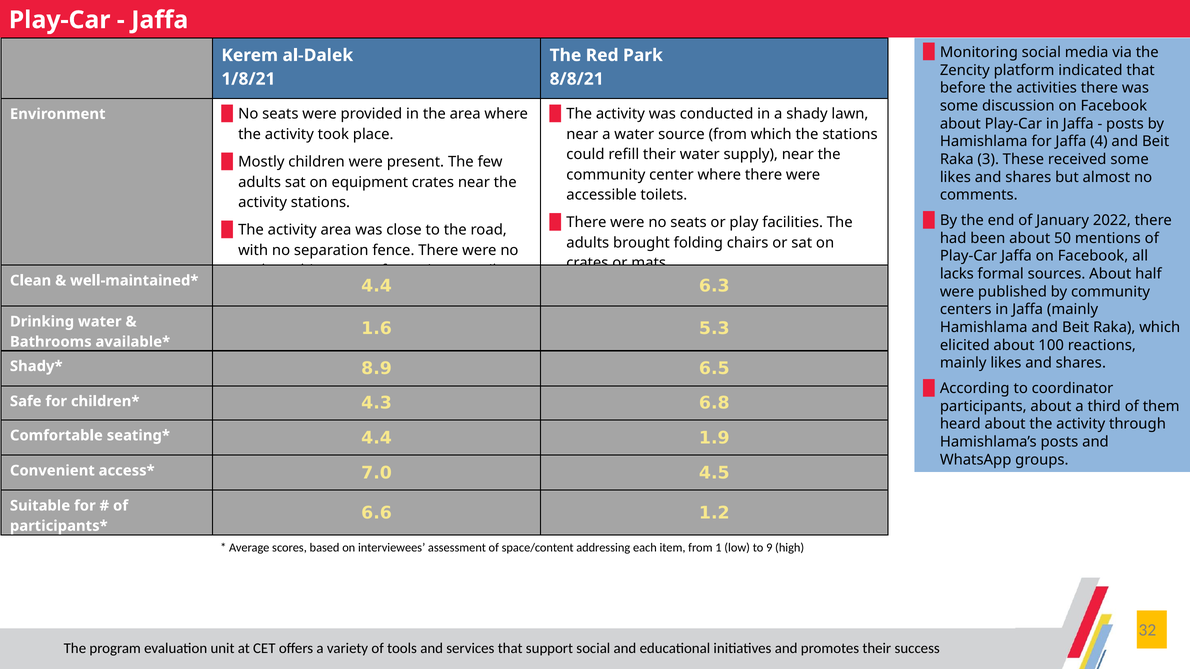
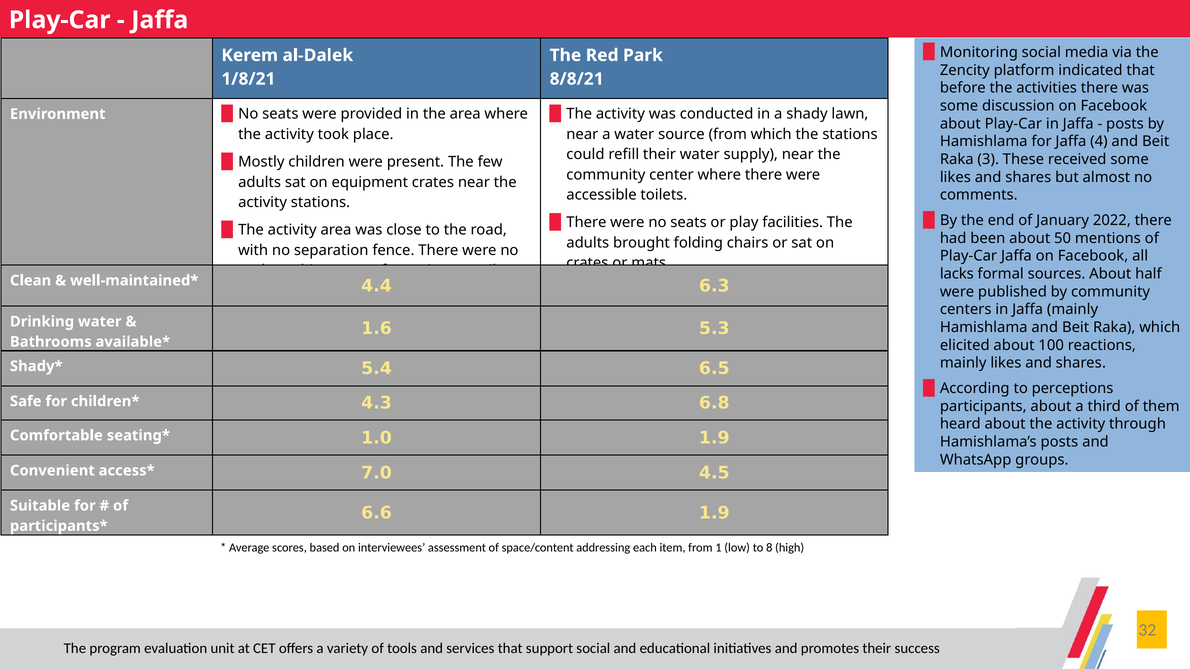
8.9: 8.9 -> 5.4 (377, 369)
coordinator: coordinator -> perceptions (1073, 389)
4.4: 4.4 -> 1.0 (377, 438)
6.6 1.2: 1.2 -> 1.9 (714, 513)
9: 9 -> 8 (769, 548)
